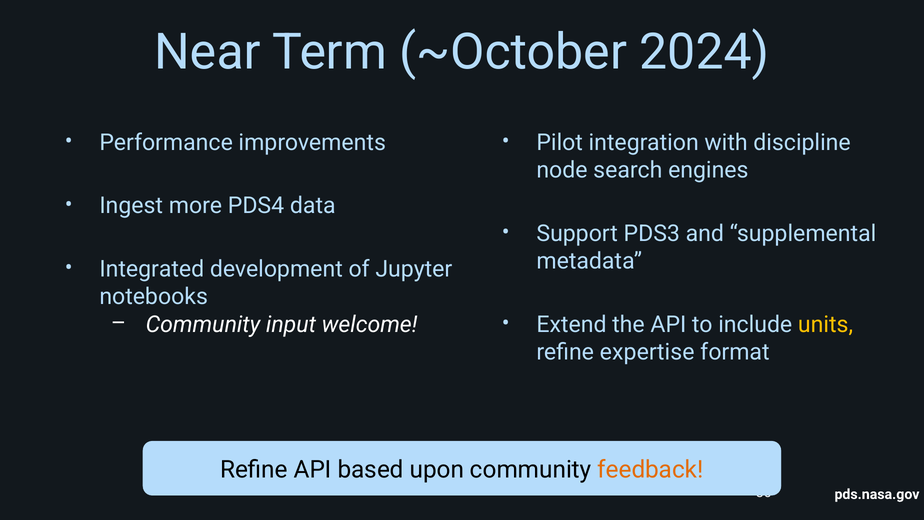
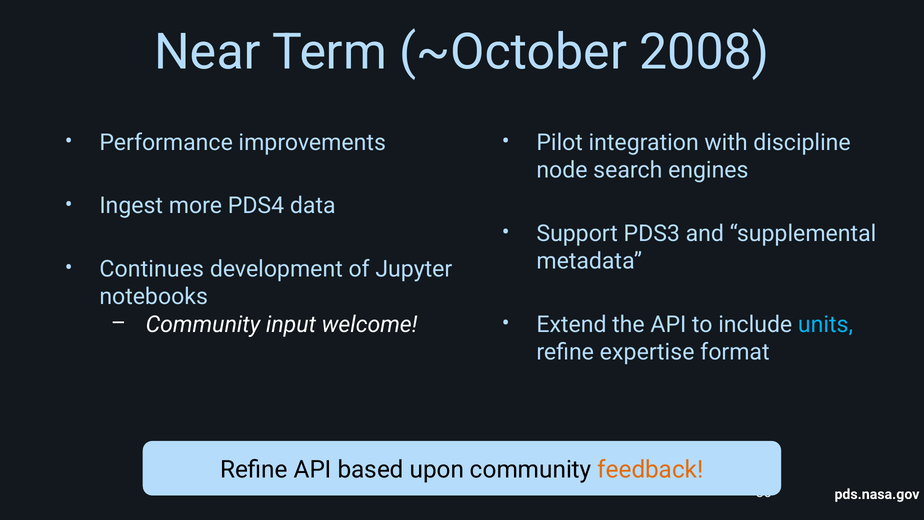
2024: 2024 -> 2008 (704, 52)
Integrated: Integrated -> Continues (152, 269)
units colour: yellow -> light blue (826, 324)
